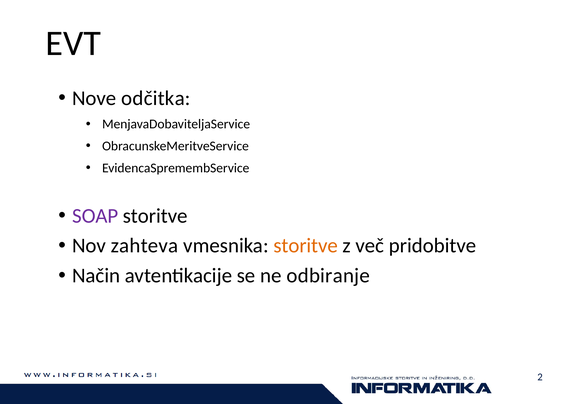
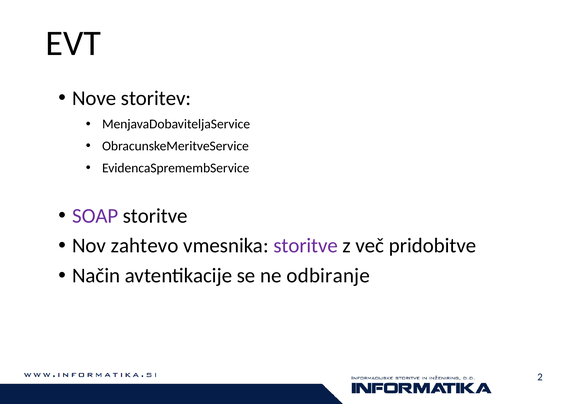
odčitka: odčitka -> storitev (156, 98)
zahteva: zahteva -> zahtevo (145, 246)
storitve colour: orange -> purple (306, 246)
